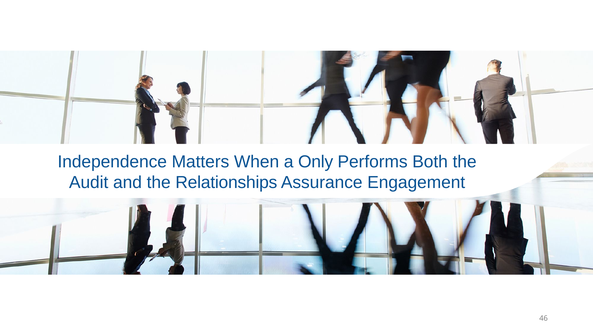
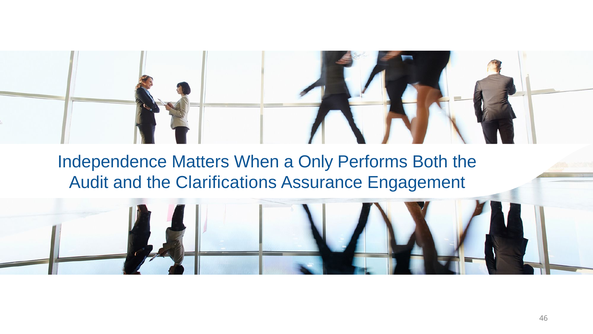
Relationships: Relationships -> Clarifications (226, 182)
